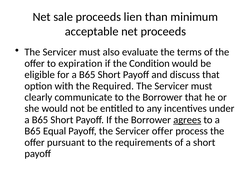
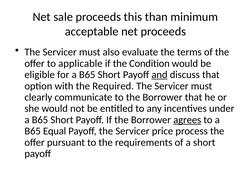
lien: lien -> this (133, 17)
expiration: expiration -> applicable (80, 63)
and underline: none -> present (159, 75)
Servicer offer: offer -> price (162, 131)
